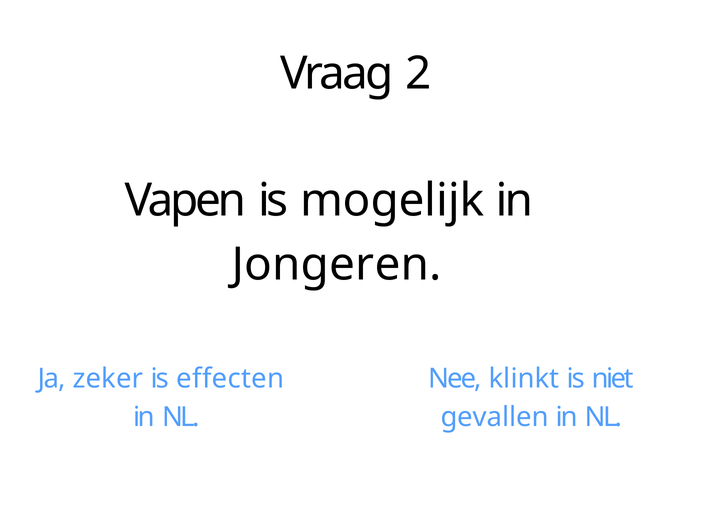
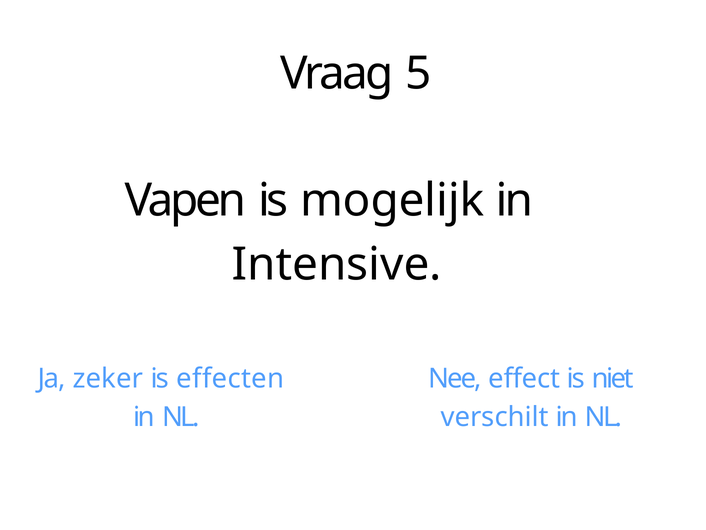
2: 2 -> 5 (418, 73)
Jongeren: Jongeren -> Intensive (337, 264)
klinkt: klinkt -> effect (524, 378)
gevallen: gevallen -> verschilt (495, 417)
